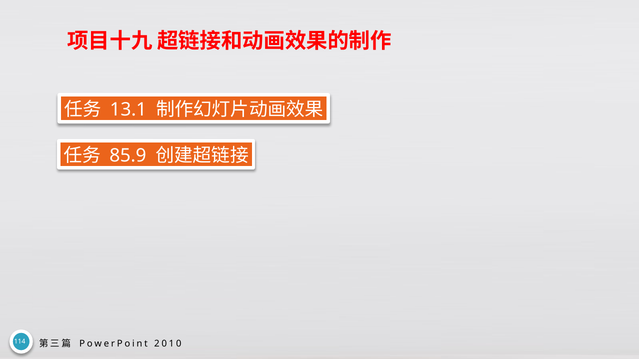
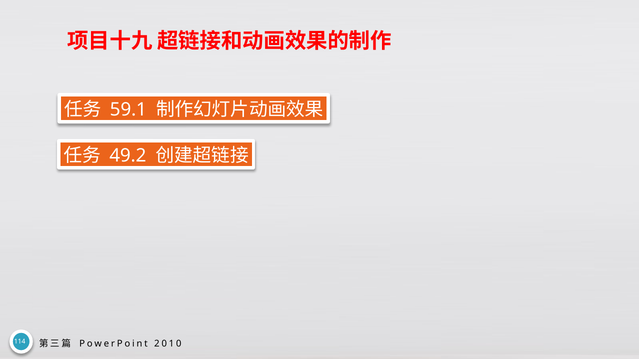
13.1: 13.1 -> 59.1 (128, 110)
85.9: 85.9 -> 49.2 (128, 156)
